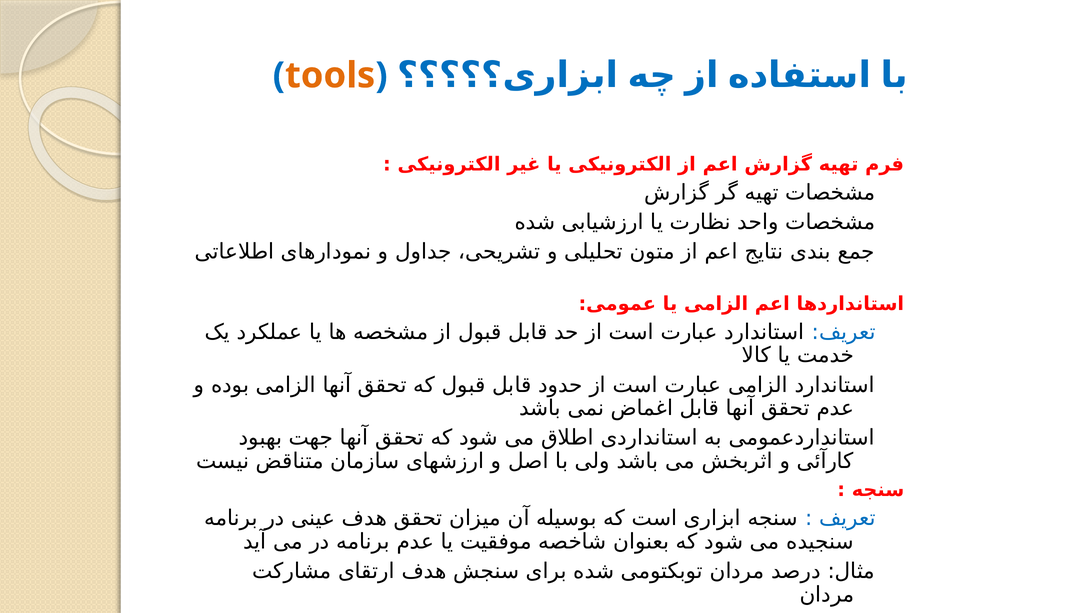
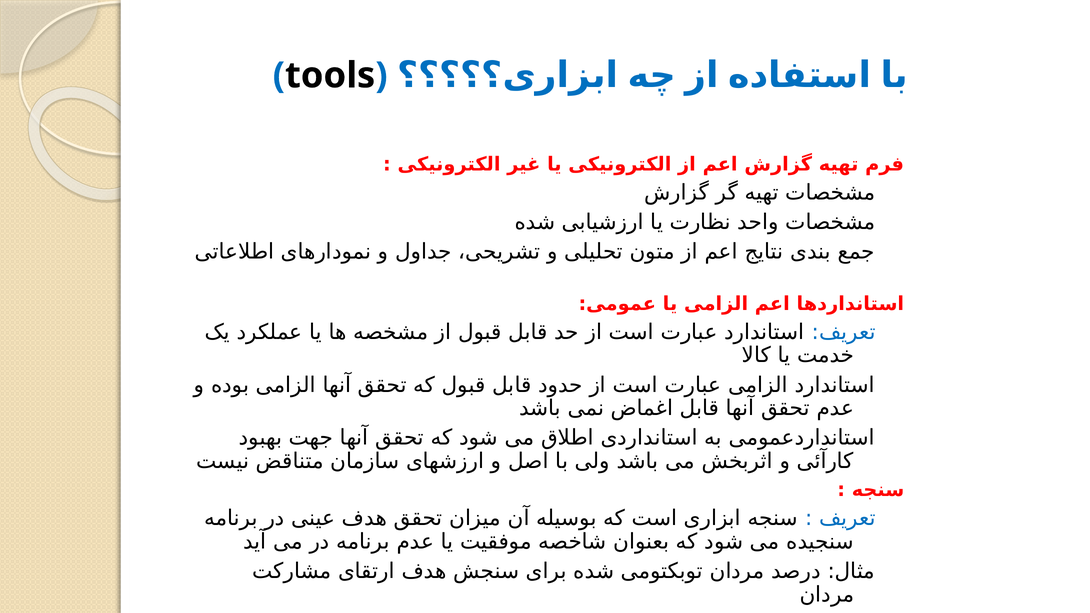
tools colour: orange -> black (330, 75)
